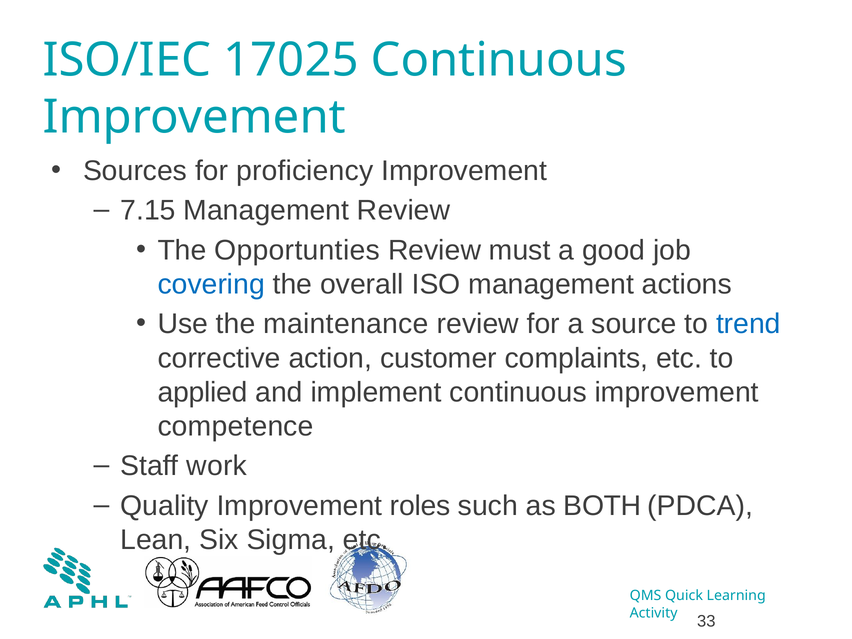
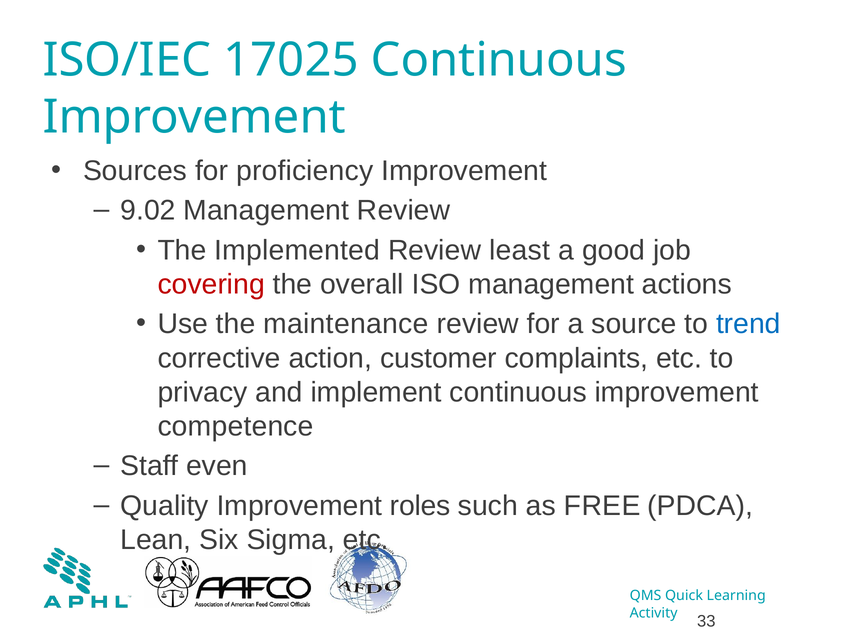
7.15: 7.15 -> 9.02 (148, 210)
Opportunties: Opportunties -> Implemented (297, 250)
must: must -> least (520, 250)
covering colour: blue -> red (211, 284)
applied: applied -> privacy (203, 392)
work: work -> even (217, 466)
BOTH: BOTH -> FREE (602, 506)
